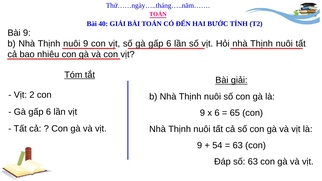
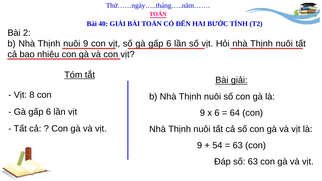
Bài 9: 9 -> 2 (27, 33)
2: 2 -> 8 (32, 95)
65: 65 -> 64 (235, 113)
